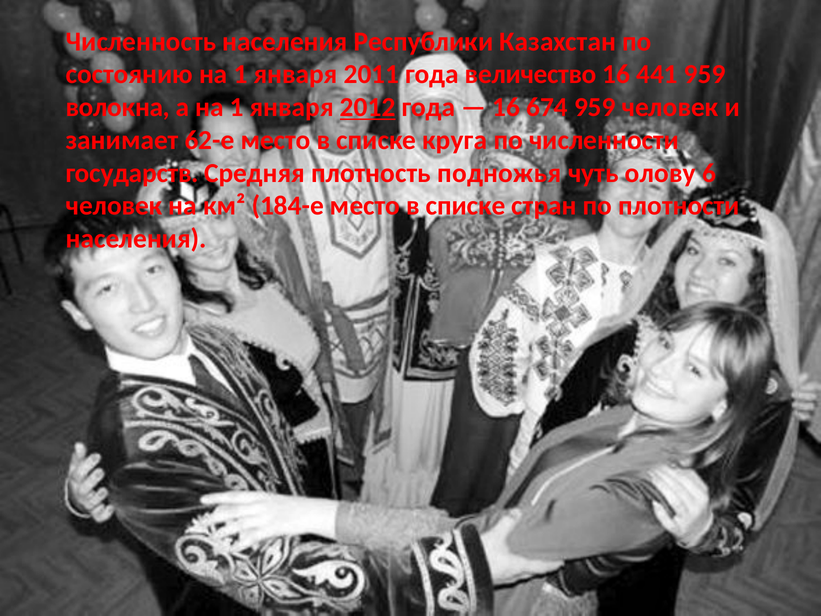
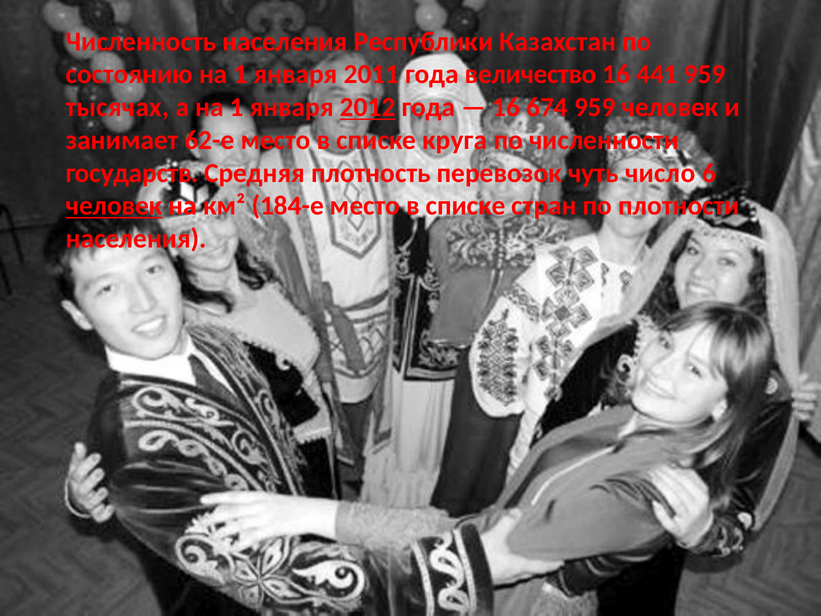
волокна: волокна -> тысячах (117, 107)
подножья: подножья -> перевозок (499, 173)
олову: олову -> число (660, 173)
человек underline: none -> present (114, 206)
